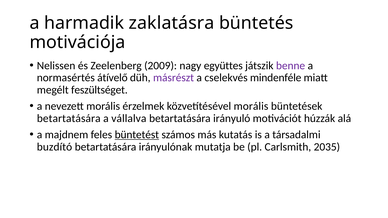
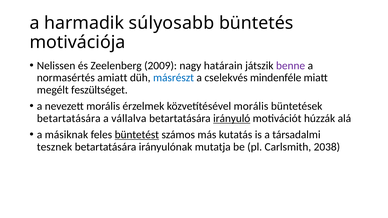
zaklatásra: zaklatásra -> súlyosabb (171, 23)
együttes: együttes -> határain (223, 66)
átívelő: átívelő -> amiatt (112, 78)
másrészt colour: purple -> blue (174, 78)
irányuló underline: none -> present (232, 119)
majdnem: majdnem -> másiknak (66, 135)
buzdító: buzdító -> tesznek (55, 147)
2035: 2035 -> 2038 (327, 147)
